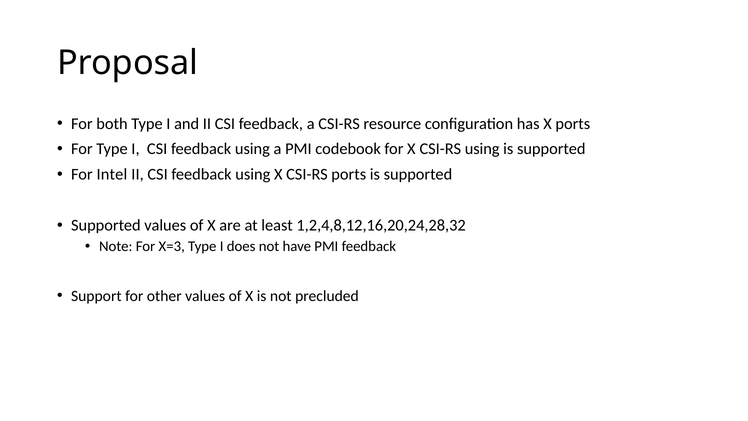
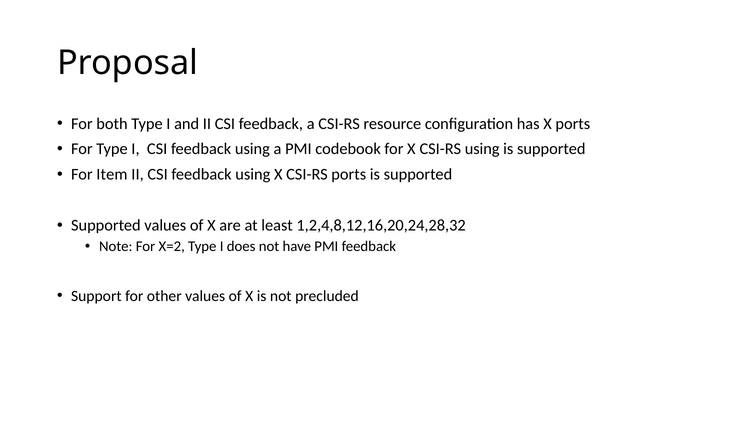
Intel: Intel -> Item (112, 174)
X=3: X=3 -> X=2 (172, 246)
